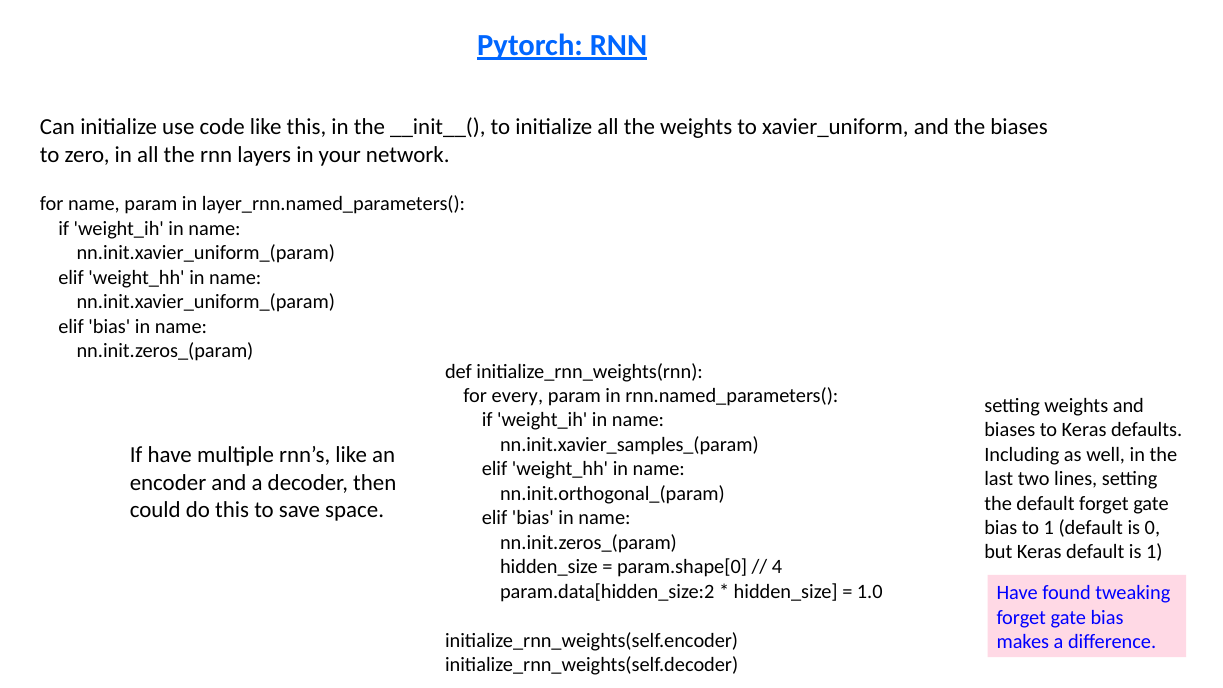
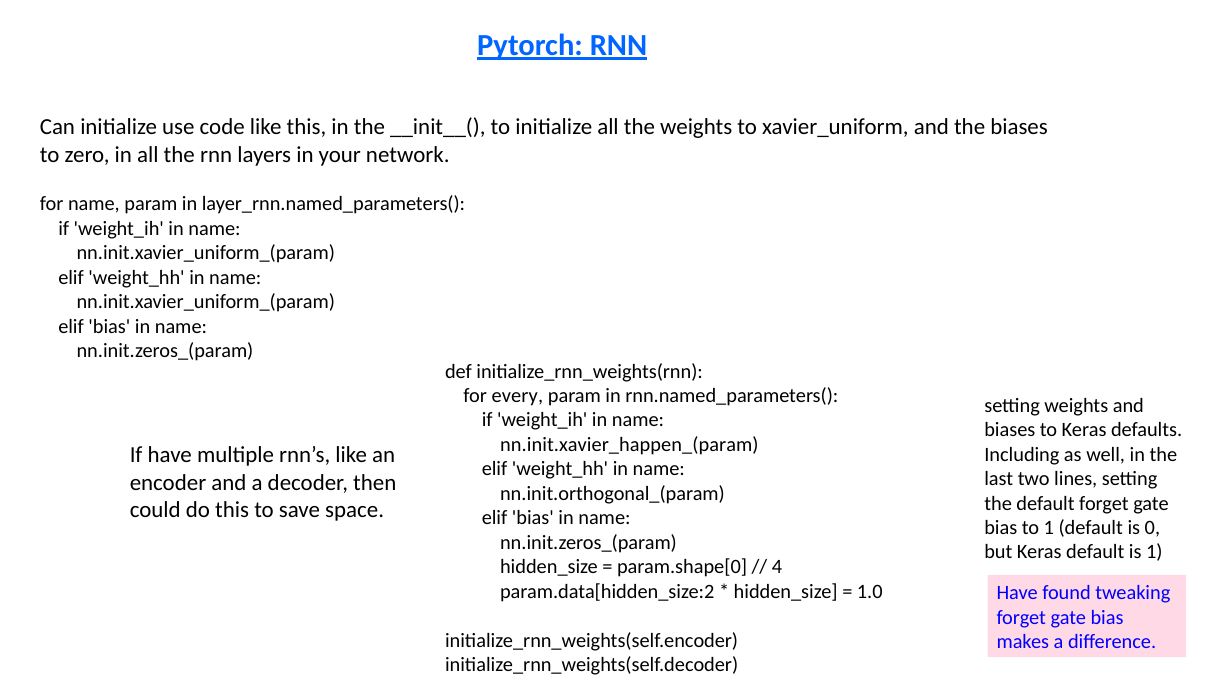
nn.init.xavier_samples_(param: nn.init.xavier_samples_(param -> nn.init.xavier_happen_(param (629, 445)
